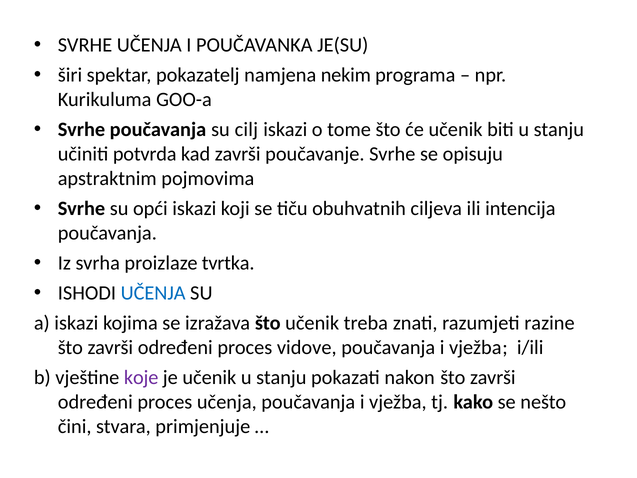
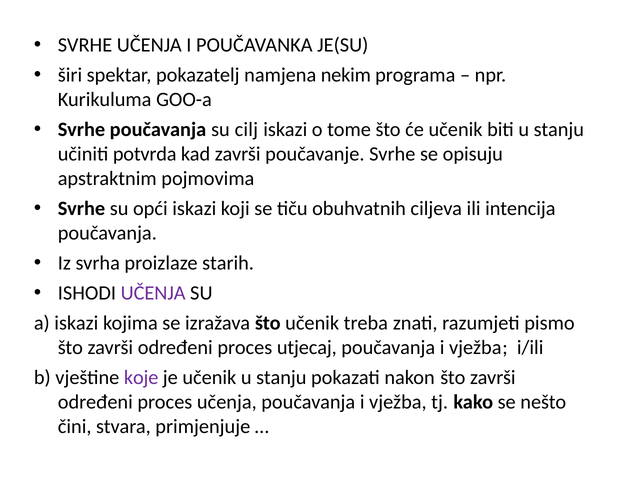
tvrtka: tvrtka -> starih (228, 263)
UČENJA colour: blue -> purple (153, 293)
razine: razine -> pismo (549, 323)
vidove: vidove -> utjecaj (307, 347)
